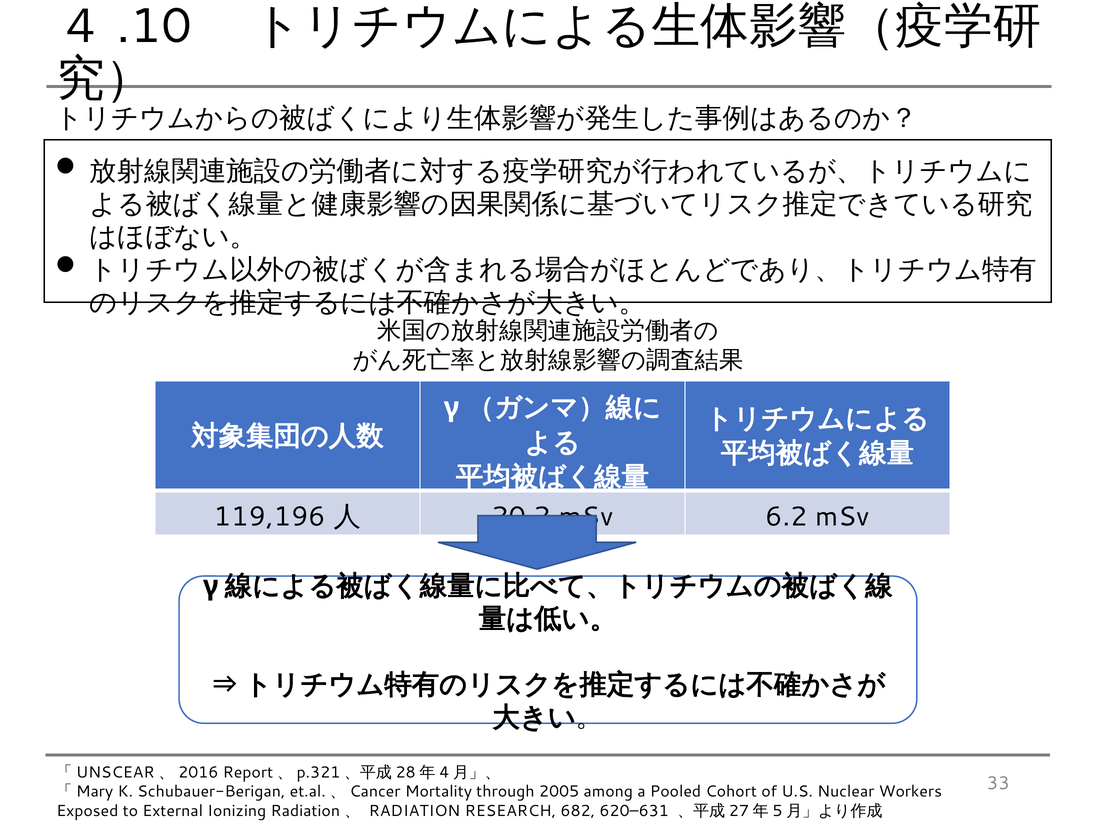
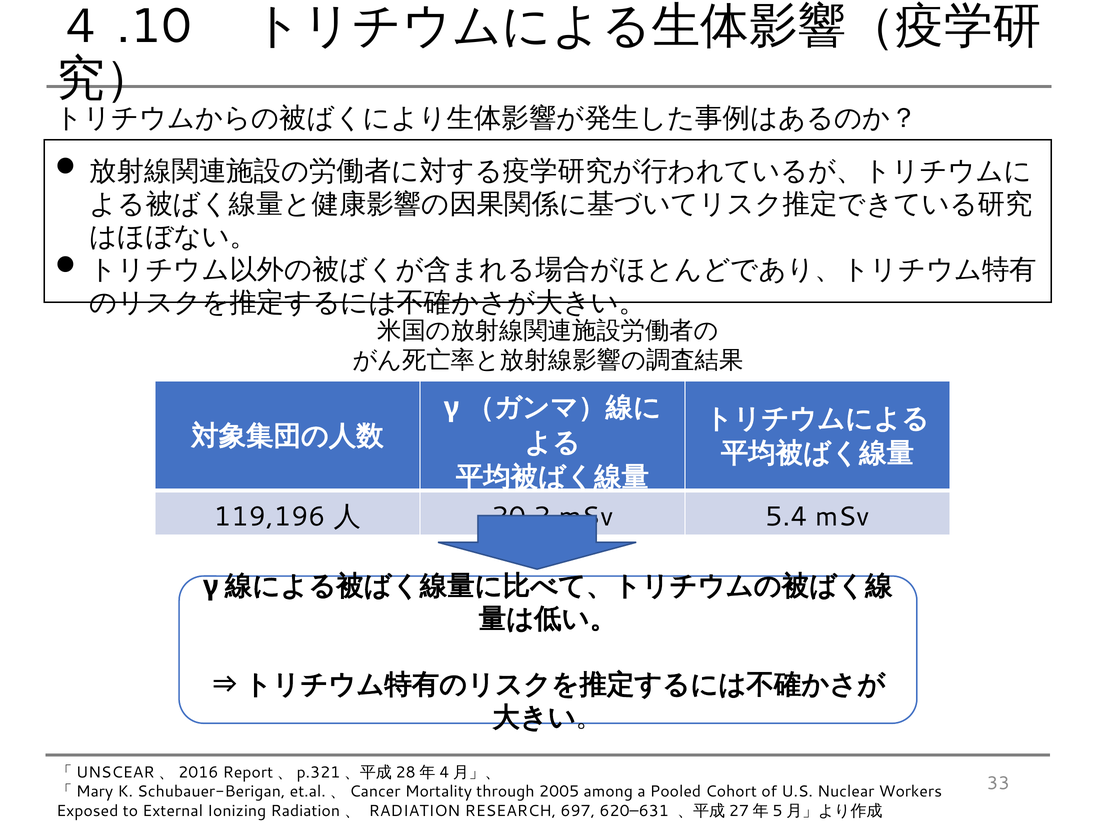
6.2: 6.2 -> 5.4 (786, 517)
682: 682 -> 697 (578, 811)
